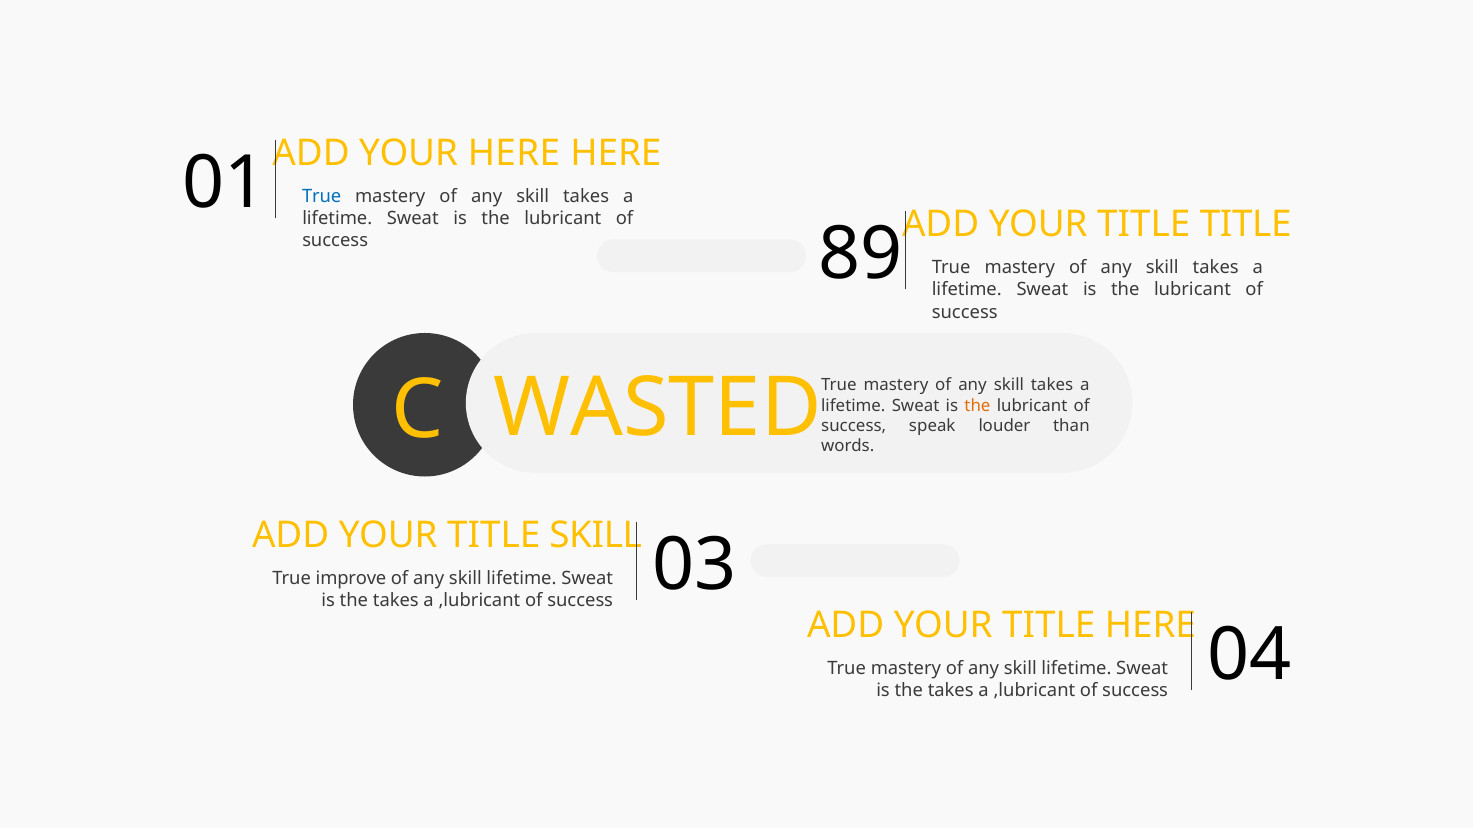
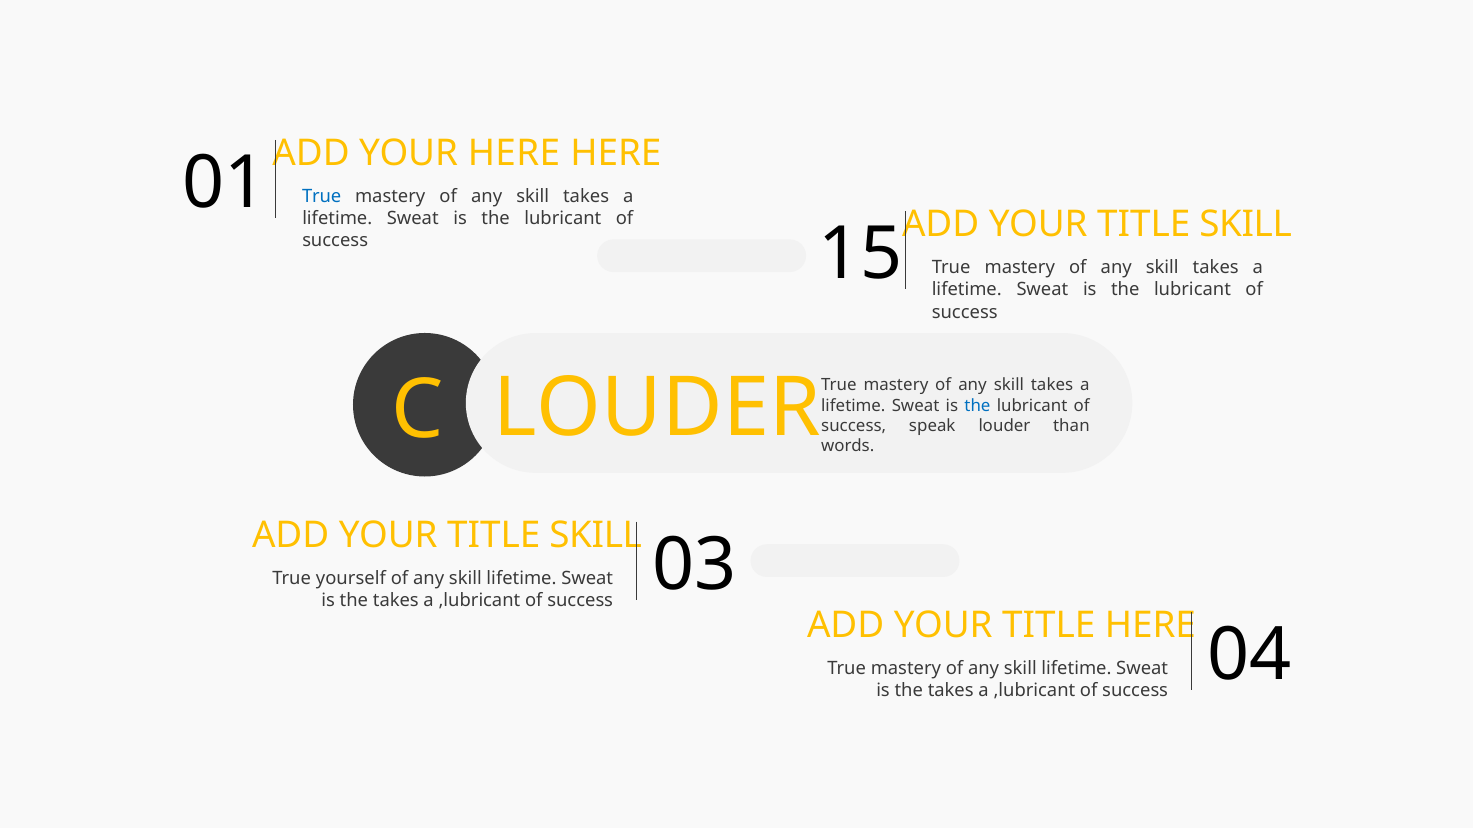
TITLE: TITLE -> SKILL (1246, 225)
89: 89 -> 15 (860, 255)
WASTED: WASTED -> LOUDER (657, 408)
the colour: orange -> blue (977, 406)
improve: improve -> yourself (351, 579)
